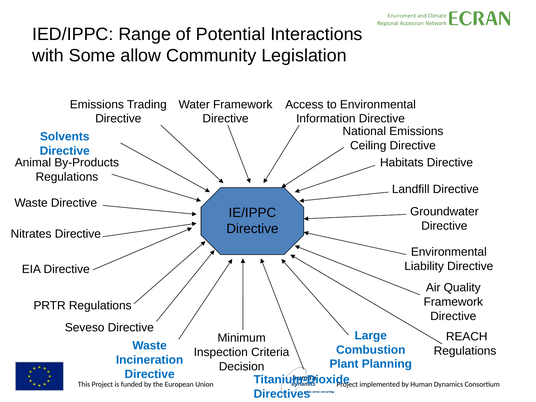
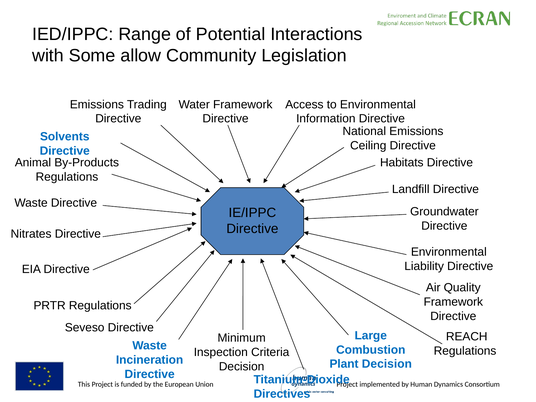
Plant Planning: Planning -> Decision (387, 364)
